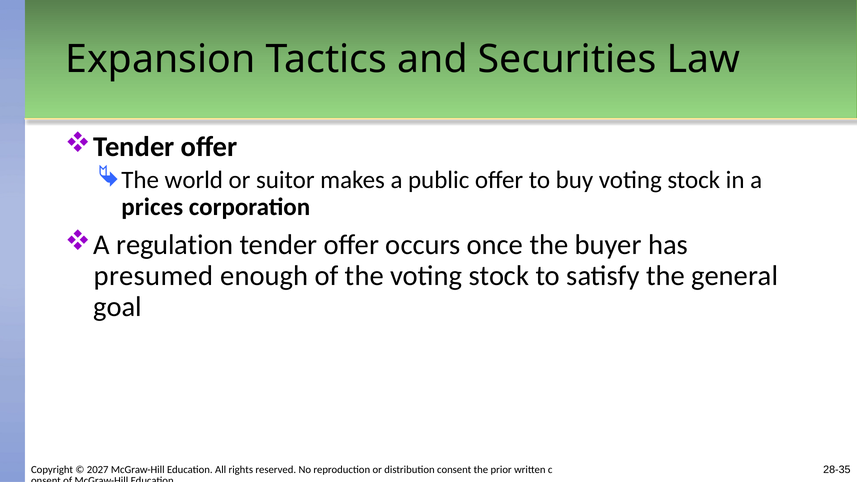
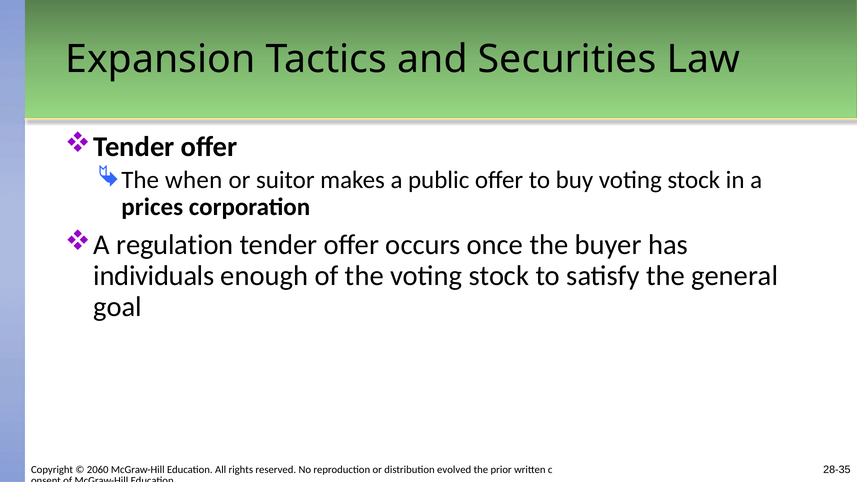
world: world -> when (194, 180)
presumed: presumed -> individuals (154, 276)
2027: 2027 -> 2060 (98, 470)
consent: consent -> evolved (454, 470)
